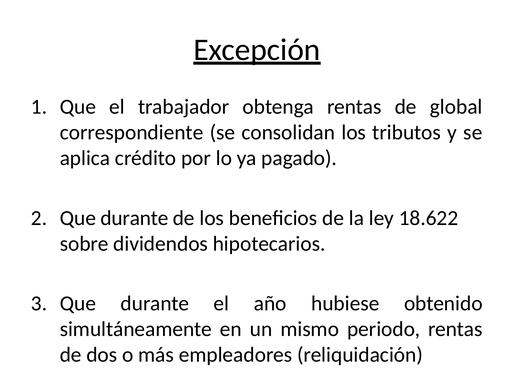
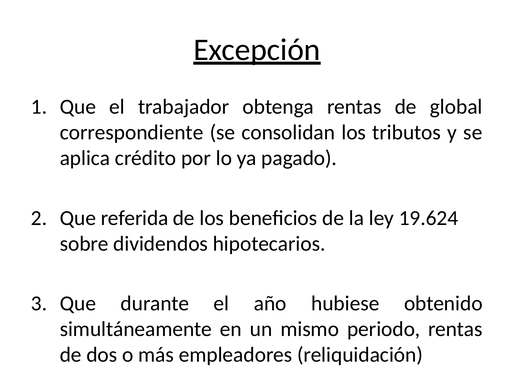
durante: durante -> referida (134, 218)
18.622: 18.622 -> 19.624 (429, 218)
